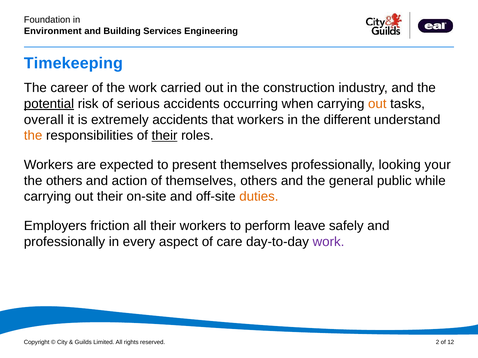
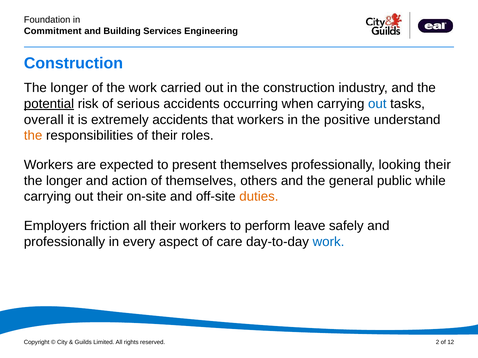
Environment: Environment -> Commitment (53, 31)
Timekeeping: Timekeeping -> Construction (73, 63)
career: career -> longer (69, 88)
out colour: orange -> blue (377, 104)
different: different -> positive (347, 120)
their underline: present -> none (165, 136)
looking your: your -> their (438, 165)
others: others -> longer (64, 181)
work colour: purple -> blue (329, 242)
